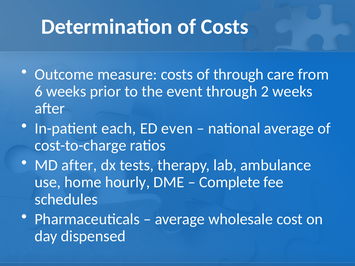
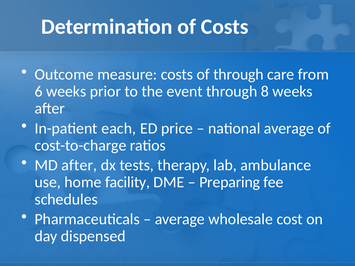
2: 2 -> 8 (265, 92)
even: even -> price (177, 128)
hourly: hourly -> facility (128, 182)
Complete: Complete -> Preparing (230, 182)
